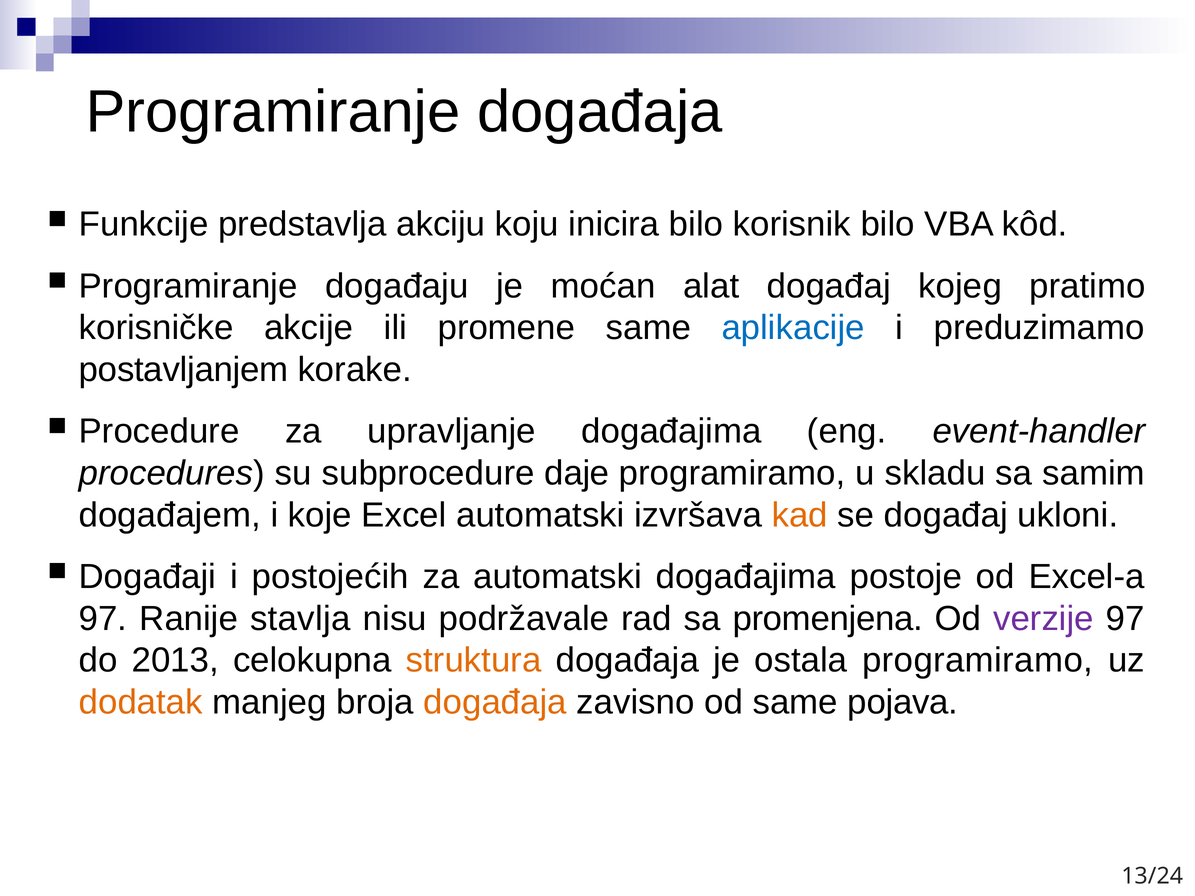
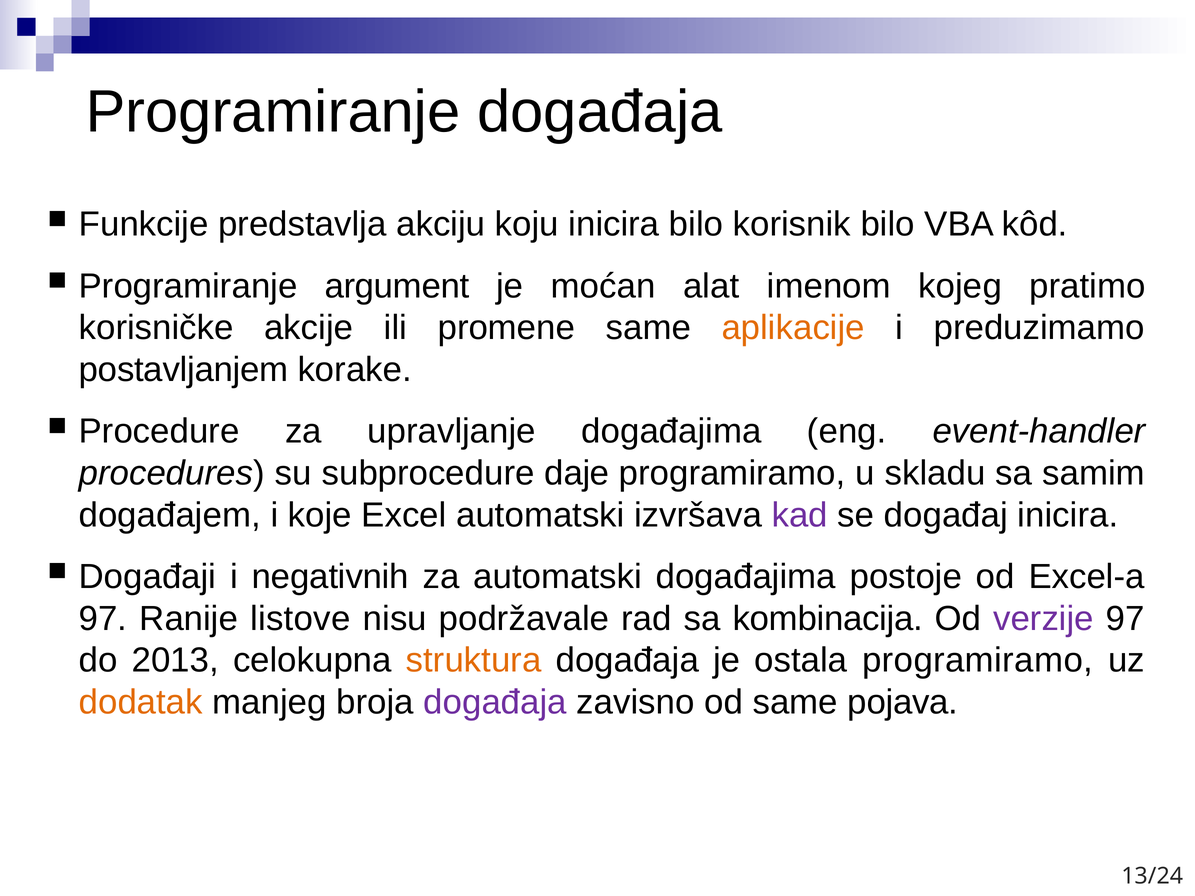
događaju: događaju -> argument (397, 286)
alat događaj: događaj -> imenom (829, 286)
aplikacije colour: blue -> orange (793, 328)
kad colour: orange -> purple (800, 515)
događaj ukloni: ukloni -> inicira (1068, 515)
postojećih: postojećih -> negativnih (330, 577)
stavlja: stavlja -> listove (300, 619)
promenjena: promenjena -> kombinacija (828, 619)
događaja colour: orange -> purple (495, 702)
